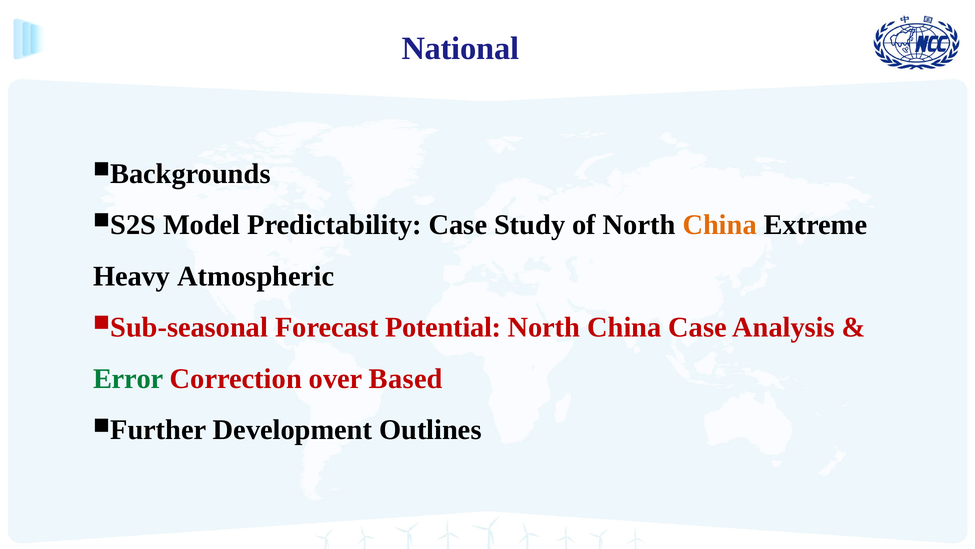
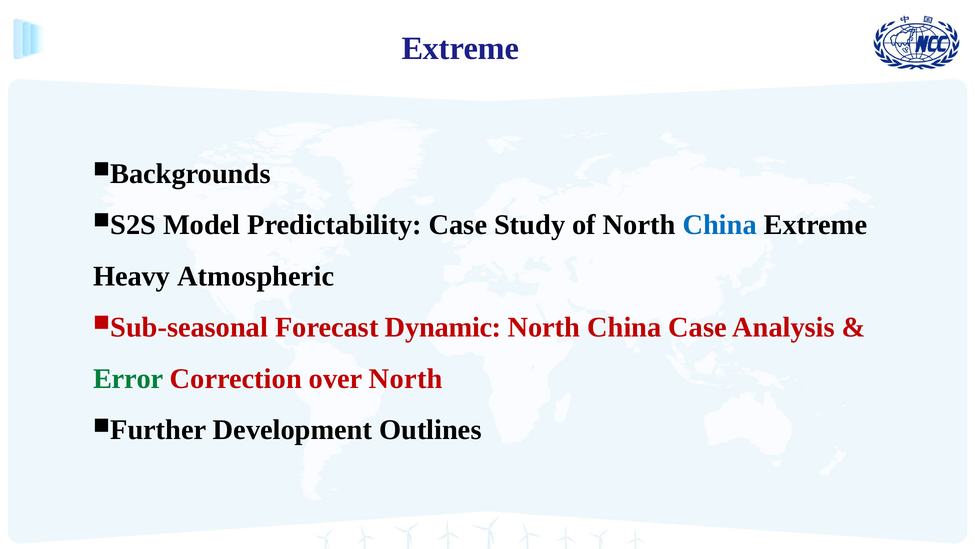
National: National -> Extreme (460, 49)
China colour: orange -> blue (720, 225)
Potential: Potential -> Dynamic (443, 327)
over Based: Based -> North (406, 378)
